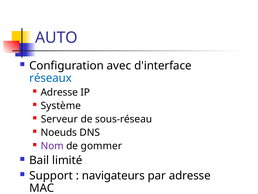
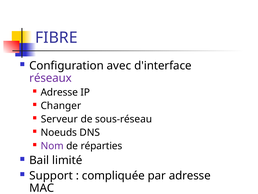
AUTO: AUTO -> FIBRE (56, 38)
réseaux colour: blue -> purple (51, 78)
Système: Système -> Changer (61, 105)
gommer: gommer -> réparties (101, 146)
navigateurs: navigateurs -> compliquée (113, 175)
